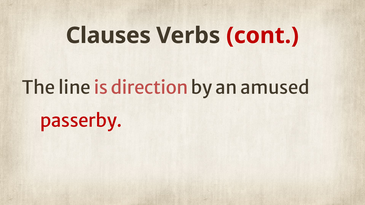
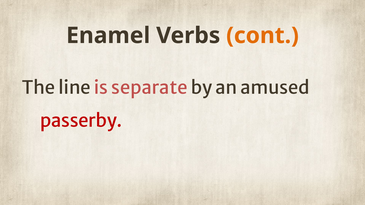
Clauses: Clauses -> Enamel (108, 36)
cont colour: red -> orange (262, 36)
direction: direction -> separate (149, 88)
